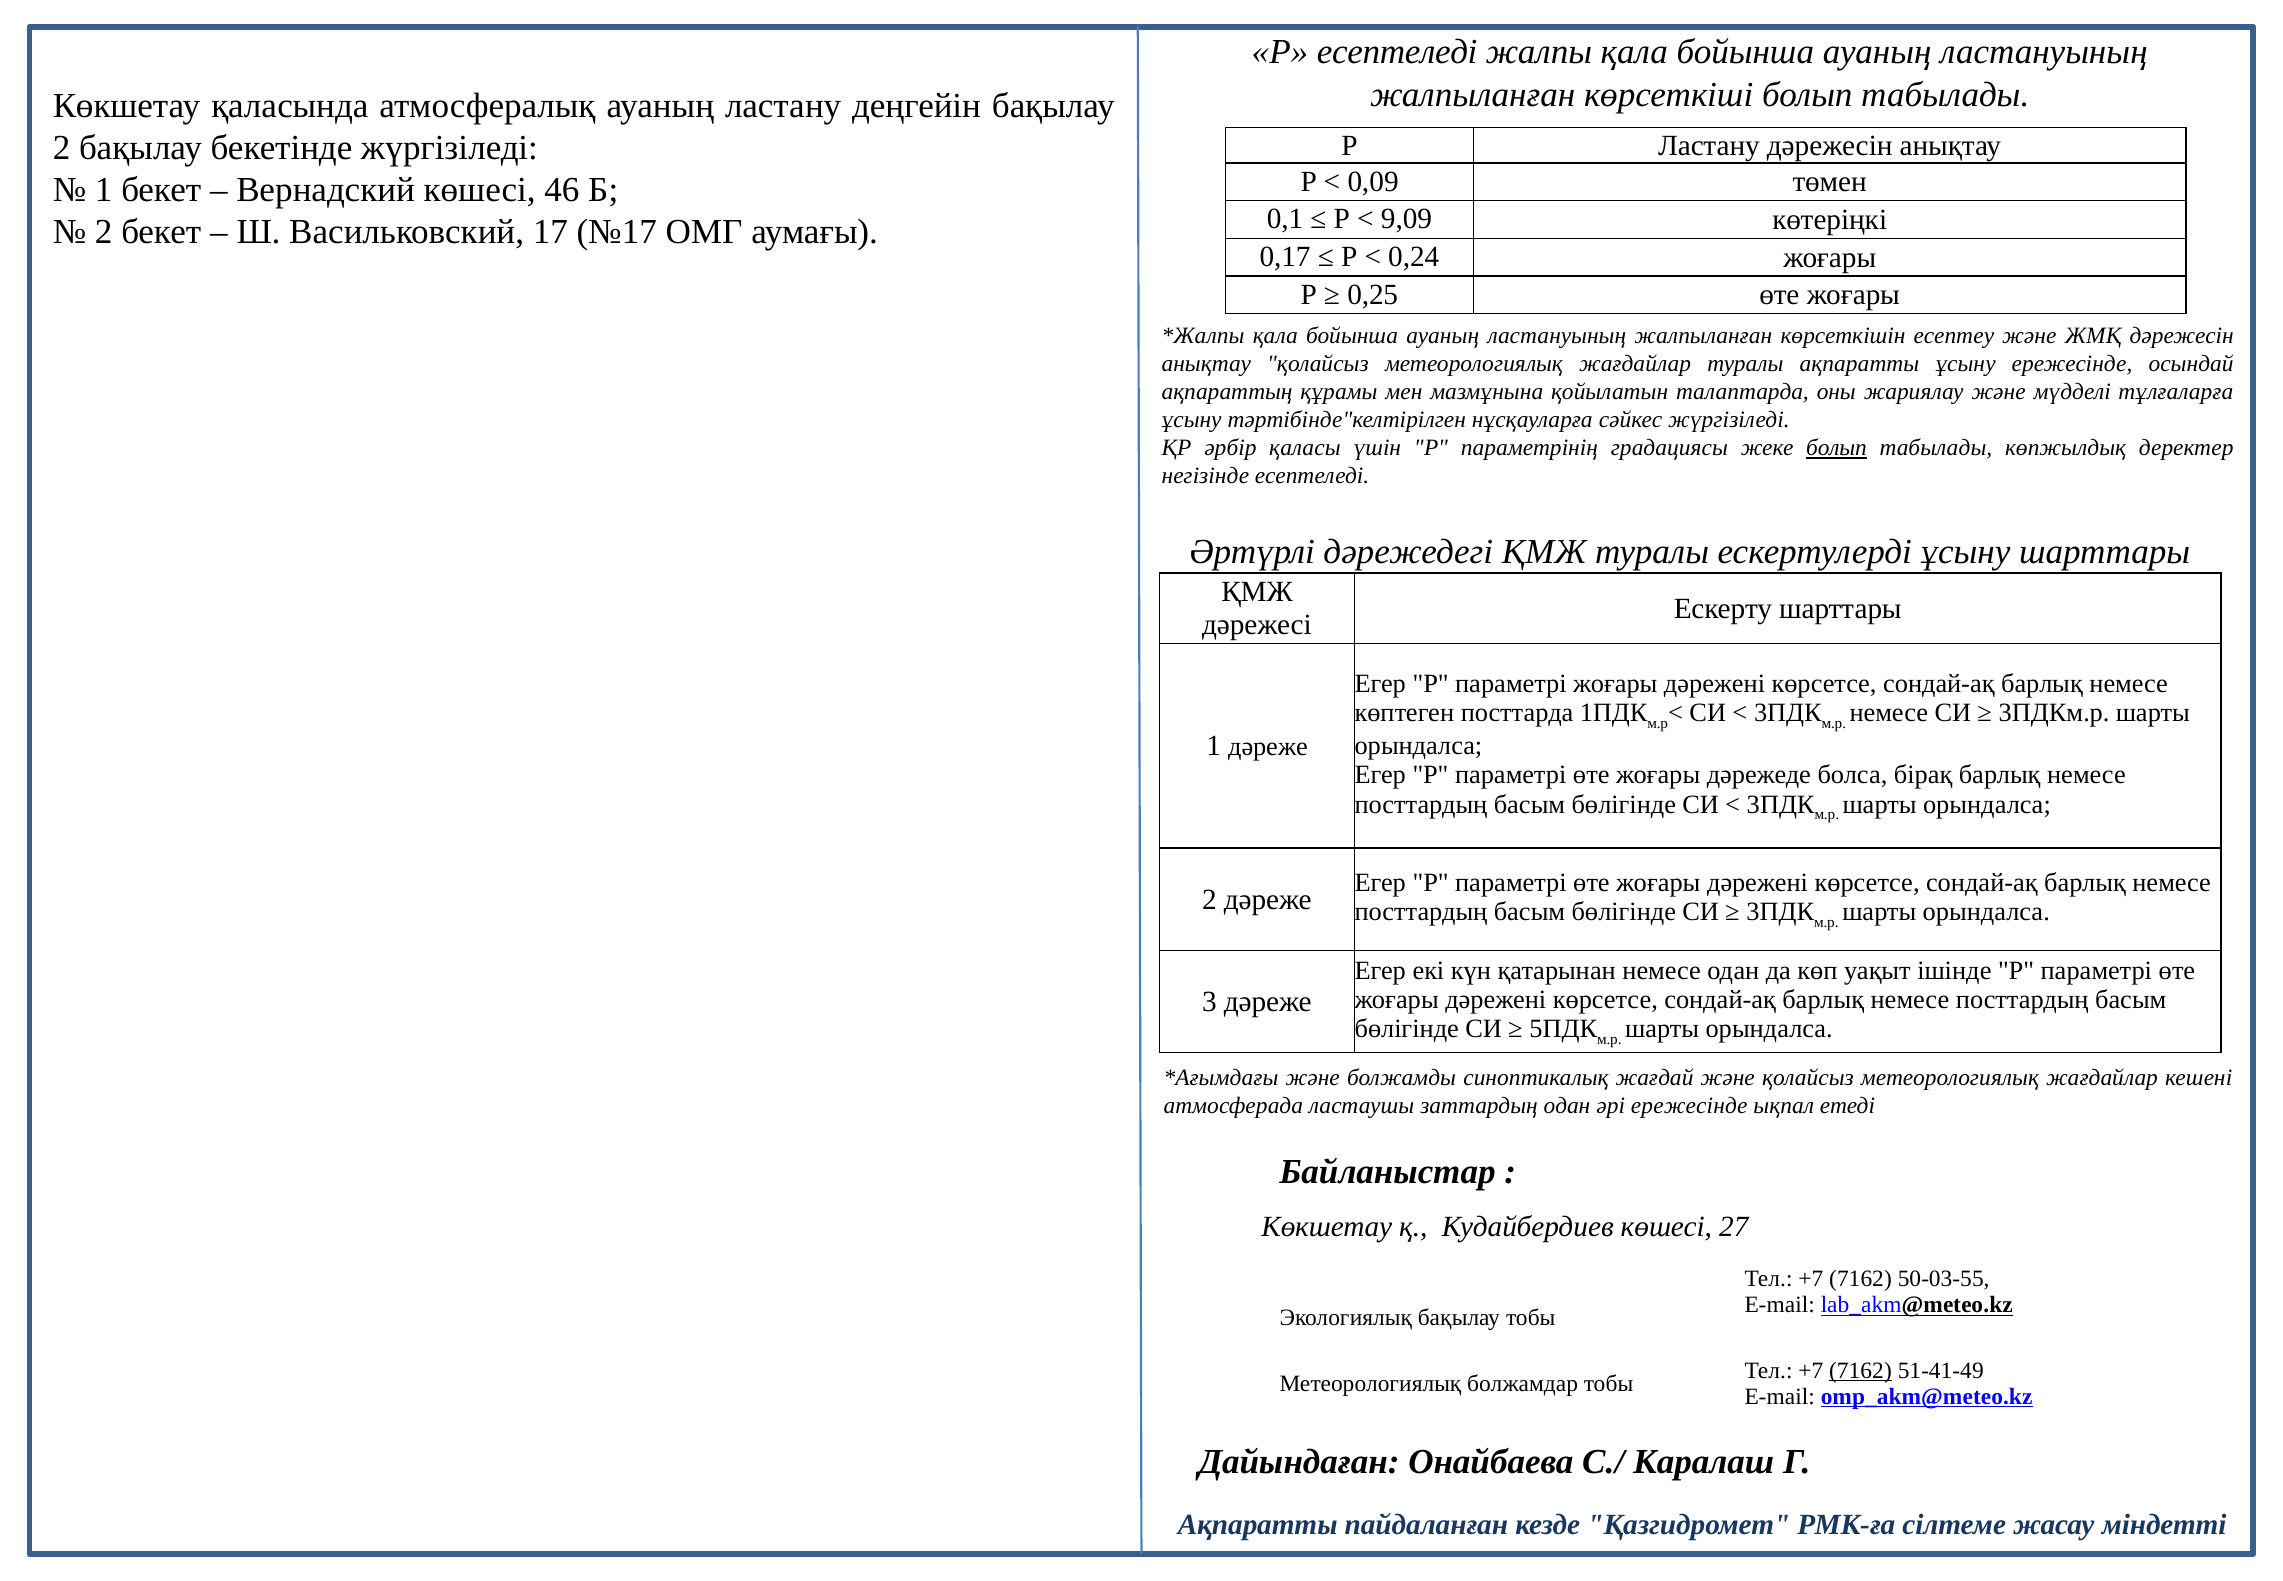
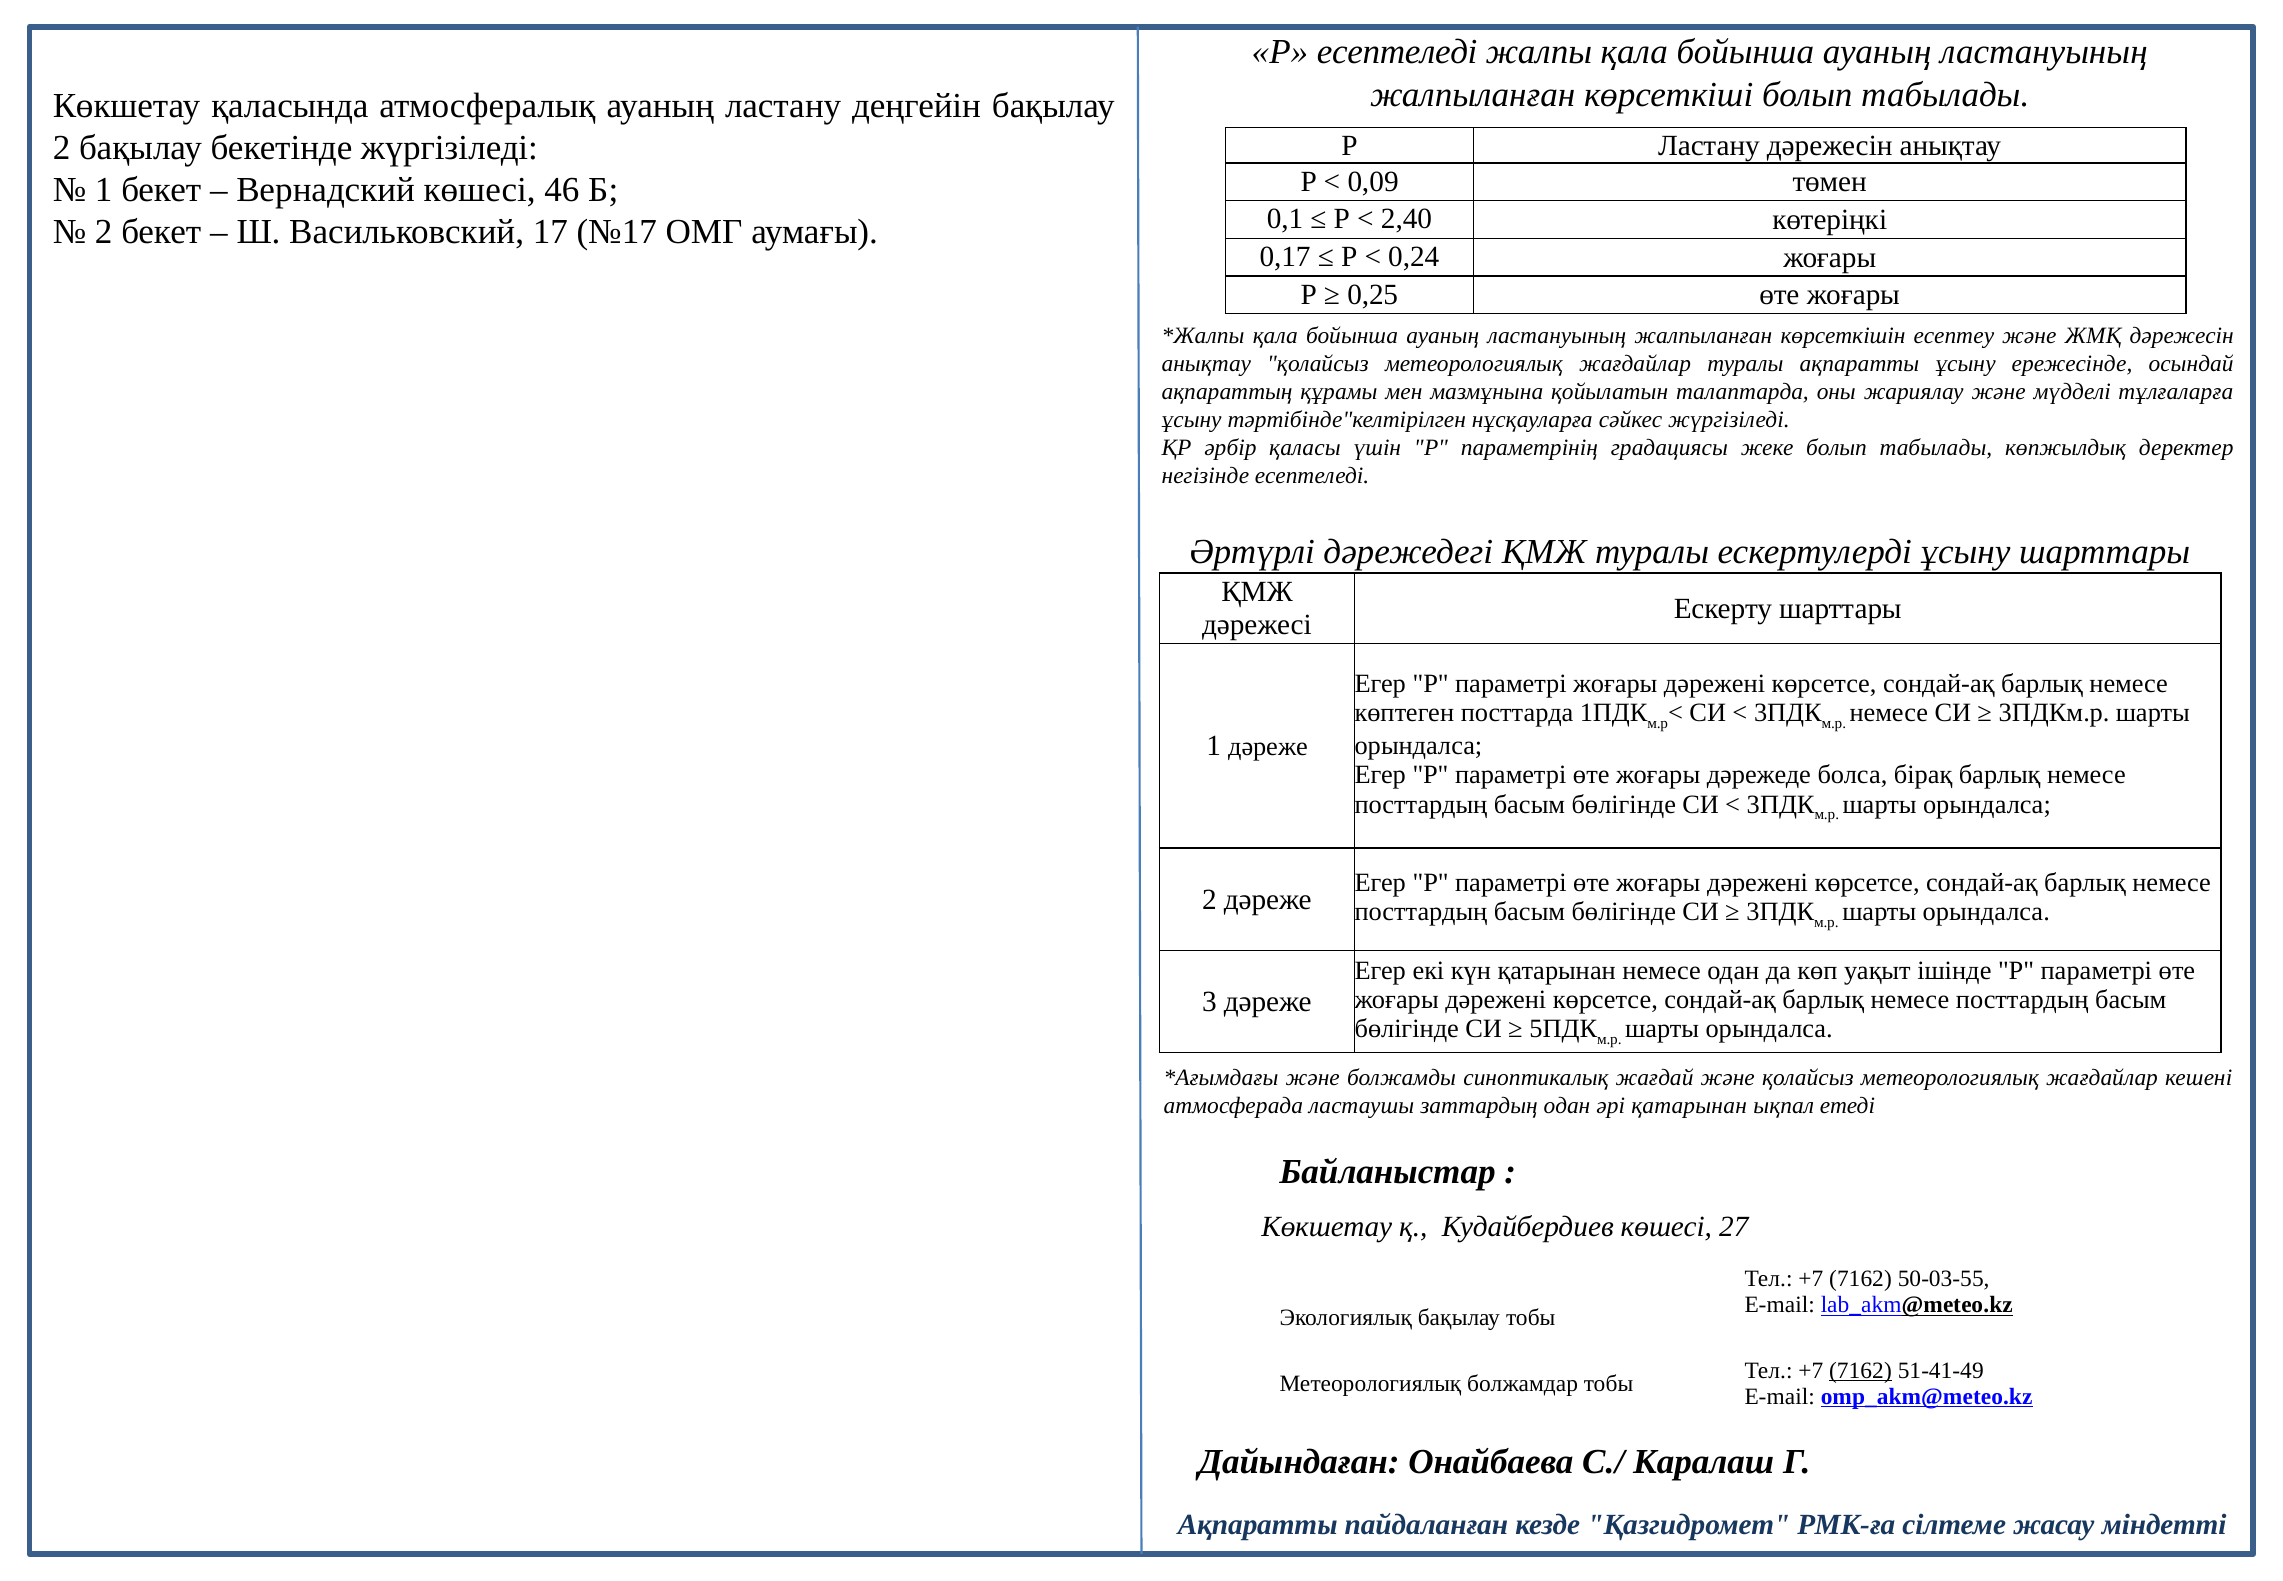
9,09: 9,09 -> 2,40 (1407, 219)
болып underline: present -> none (1837, 448)
әрі ережесінде: ережесінде -> қатарынан (1689, 1106)
